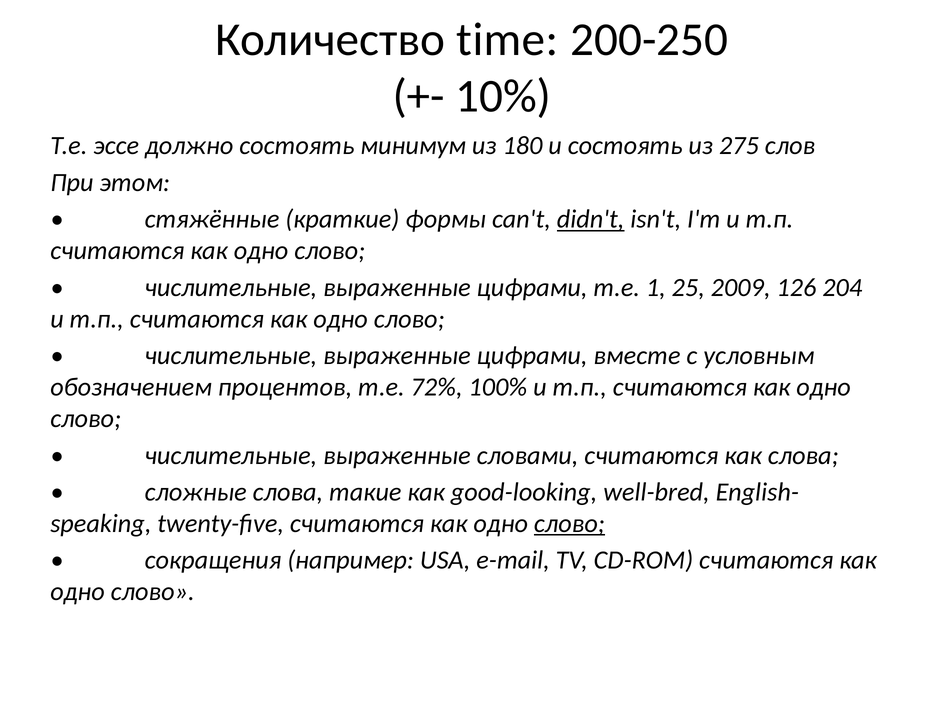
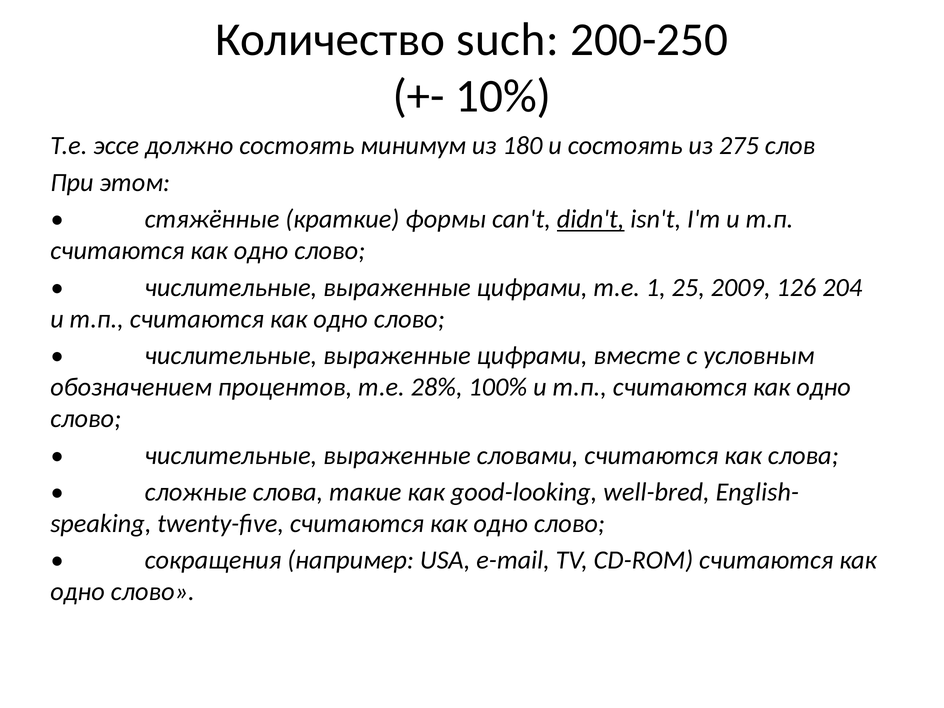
time: time -> such (507, 40)
72%: 72% -> 28% (437, 387)
слово underline: present -> none (569, 524)
